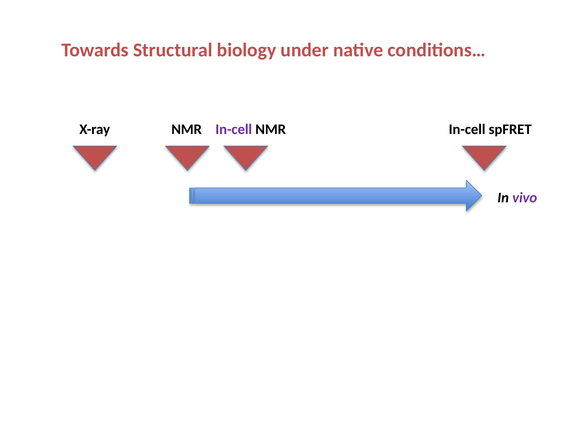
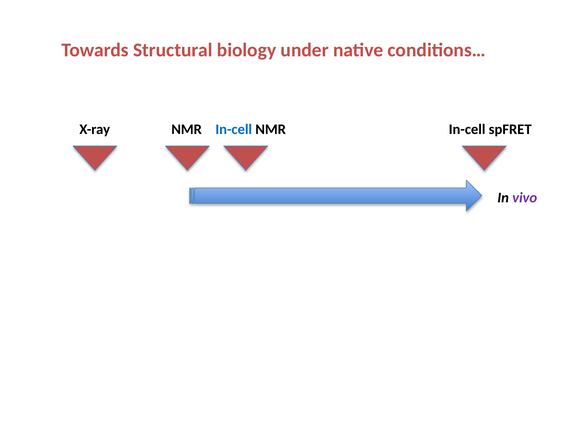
In-cell colour: purple -> blue (234, 129)
